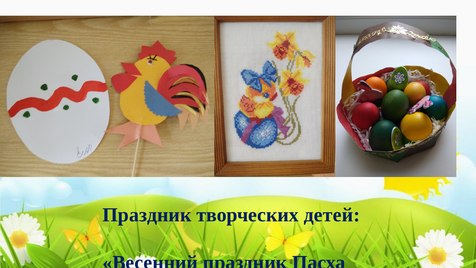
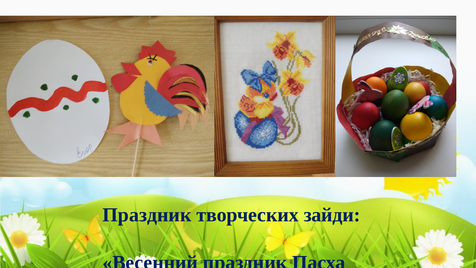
детей: детей -> зайди (332, 215)
